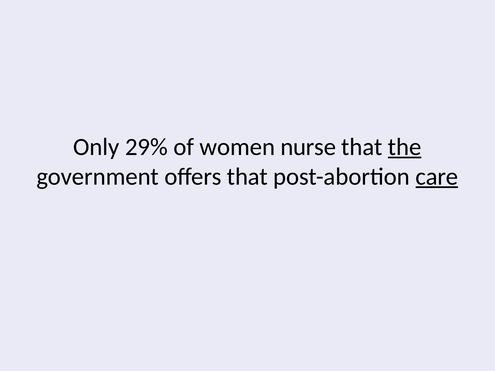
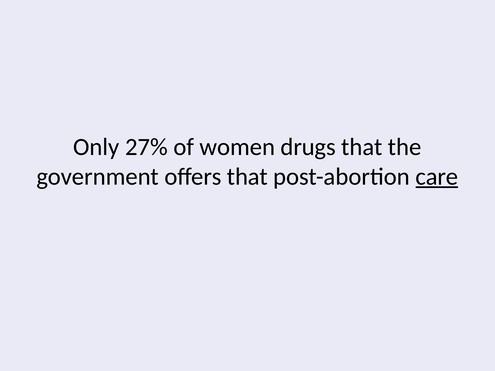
29%: 29% -> 27% (146, 147)
nurse: nurse -> drugs (308, 147)
the underline: present -> none (405, 147)
